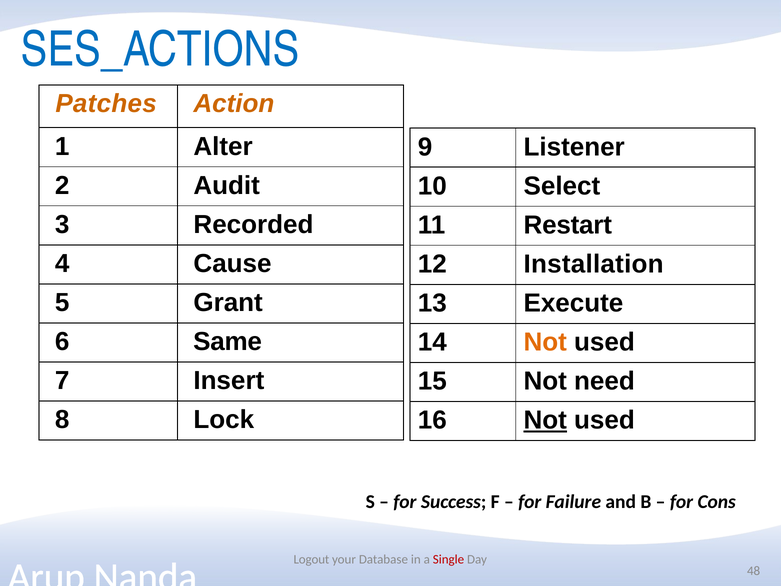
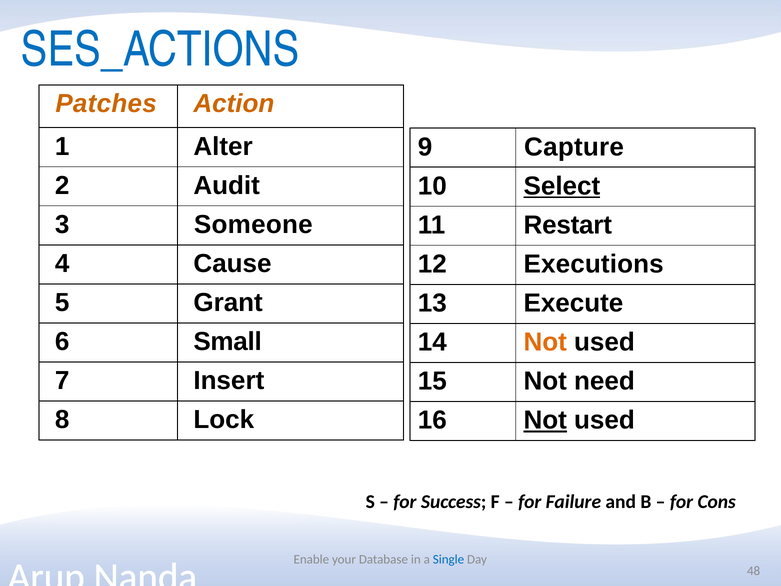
Listener: Listener -> Capture (574, 147)
Select underline: none -> present (562, 186)
Recorded: Recorded -> Someone (253, 225)
Installation: Installation -> Executions (594, 264)
Same: Same -> Small (228, 342)
Logout: Logout -> Enable (311, 559)
Single colour: red -> blue (448, 559)
